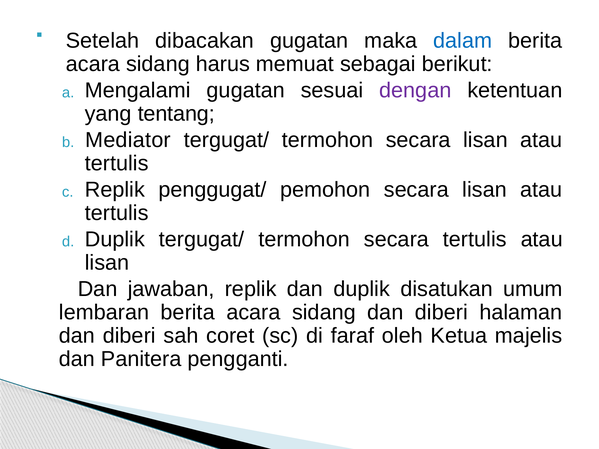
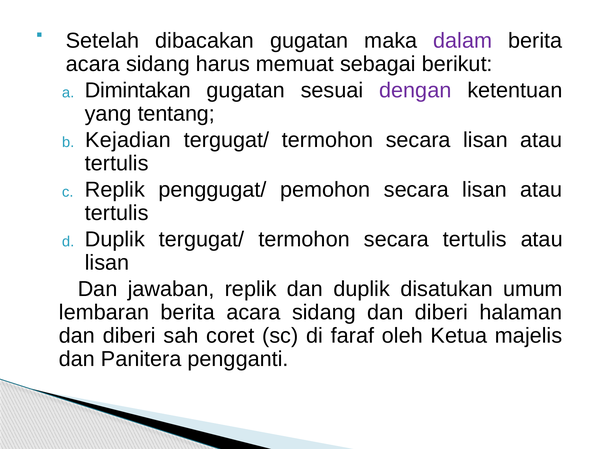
dalam colour: blue -> purple (463, 41)
Mengalami: Mengalami -> Dimintakan (138, 91)
Mediator: Mediator -> Kejadian (128, 140)
